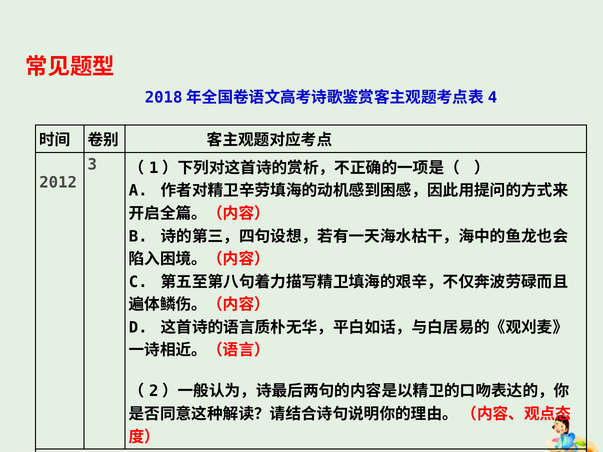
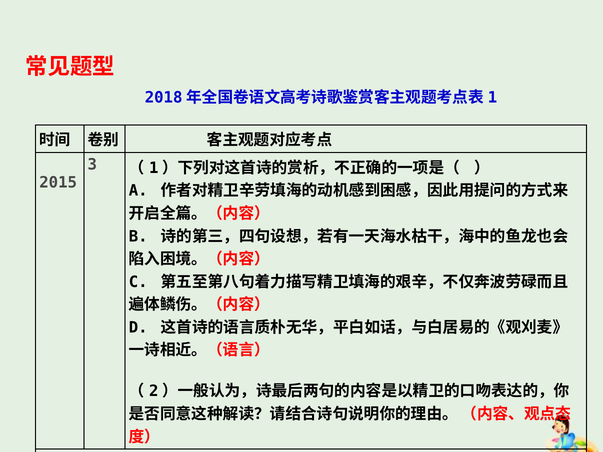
4: 4 -> 1 (493, 98)
2012: 2012 -> 2015 (58, 183)
